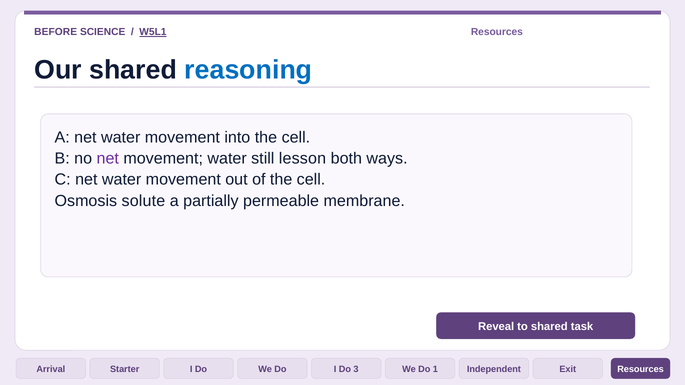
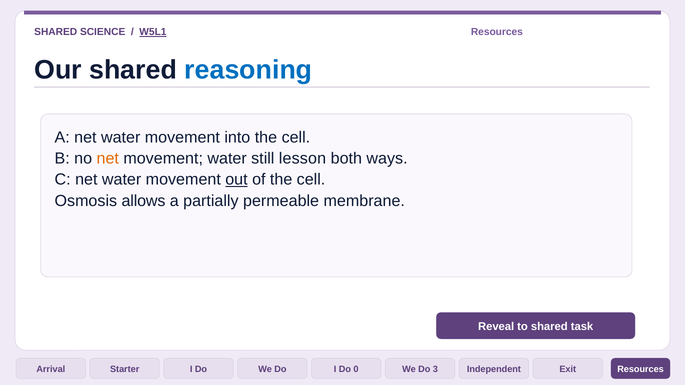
BEFORE: BEFORE -> SHARED (56, 32)
net colour: purple -> orange (108, 159)
out underline: none -> present (236, 180)
solute: solute -> allows (144, 201)
3: 3 -> 0 (356, 369)
1: 1 -> 3 (435, 369)
